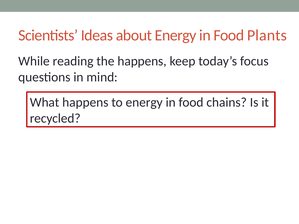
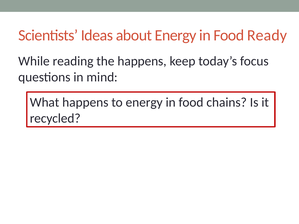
Plants: Plants -> Ready (267, 35)
